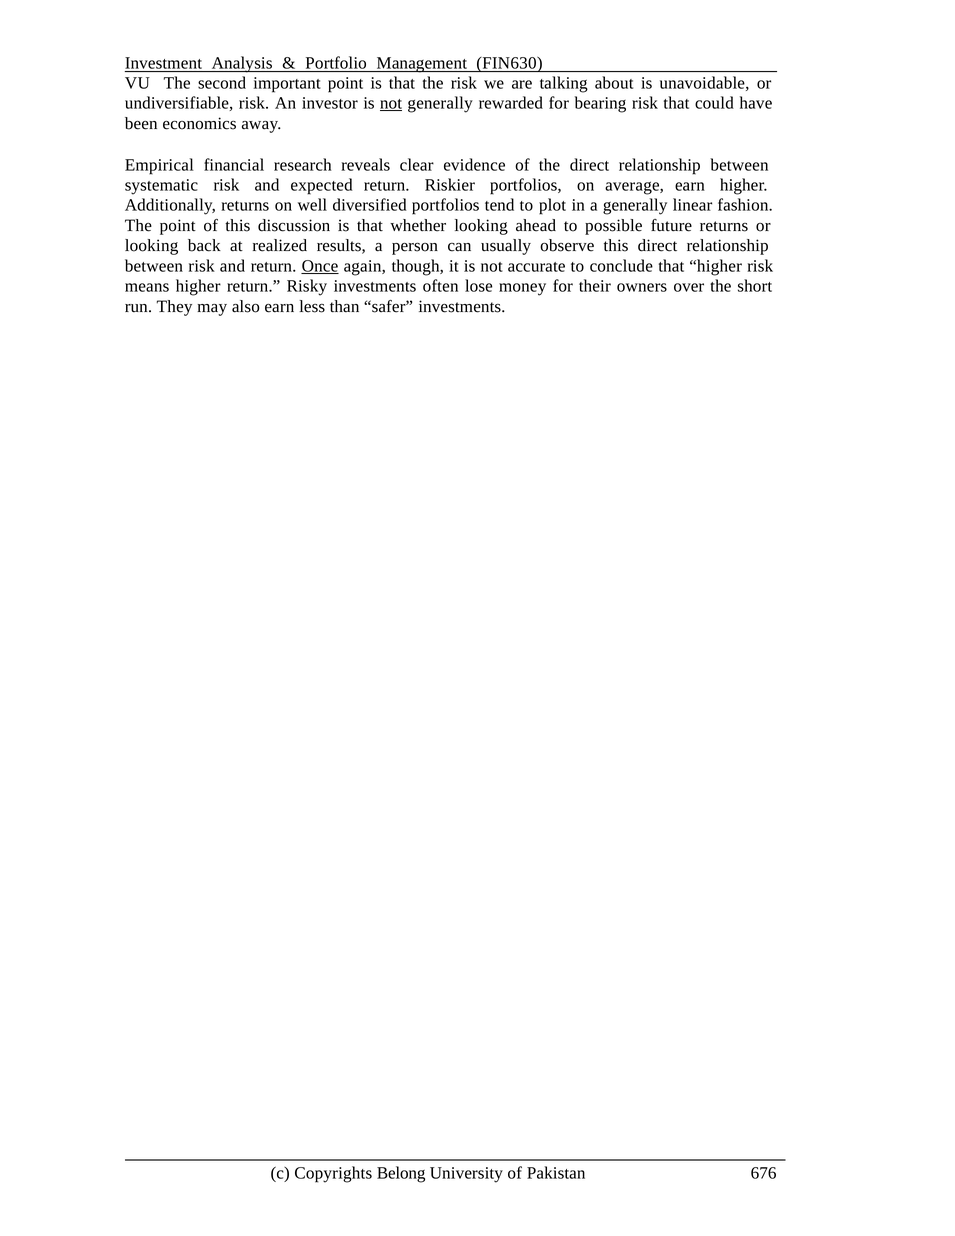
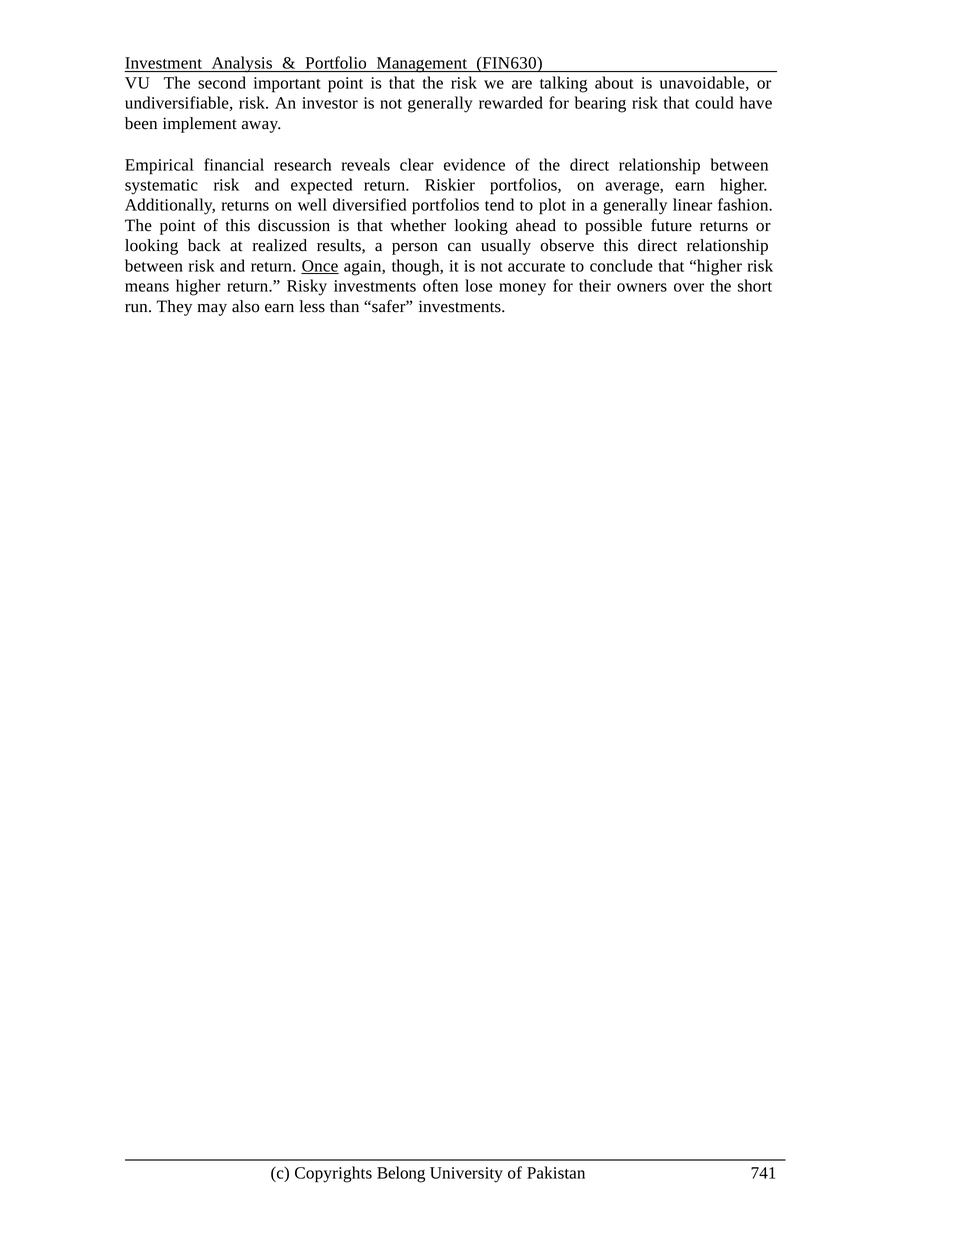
not underline: present -> none (391, 103)
economics: economics -> implement (200, 123)
676: 676 -> 741 (764, 1173)
